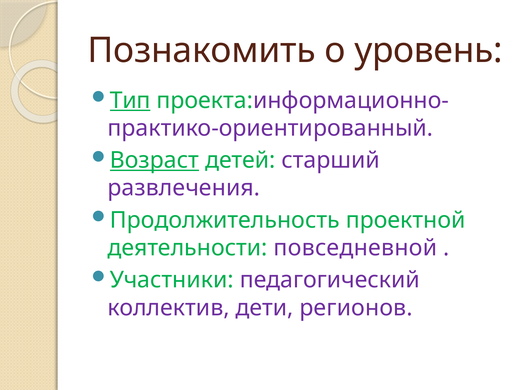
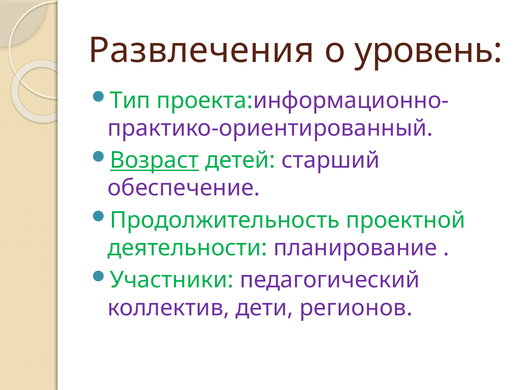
Познакомить: Познакомить -> Развлечения (201, 51)
Тип underline: present -> none (130, 100)
развлечения: развлечения -> обеспечение (184, 188)
повседневной: повседневной -> планирование (355, 248)
